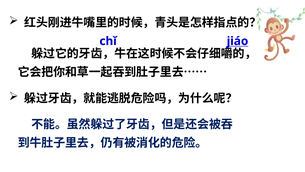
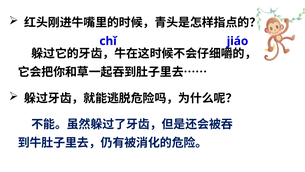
jiáo underline: present -> none (238, 41)
